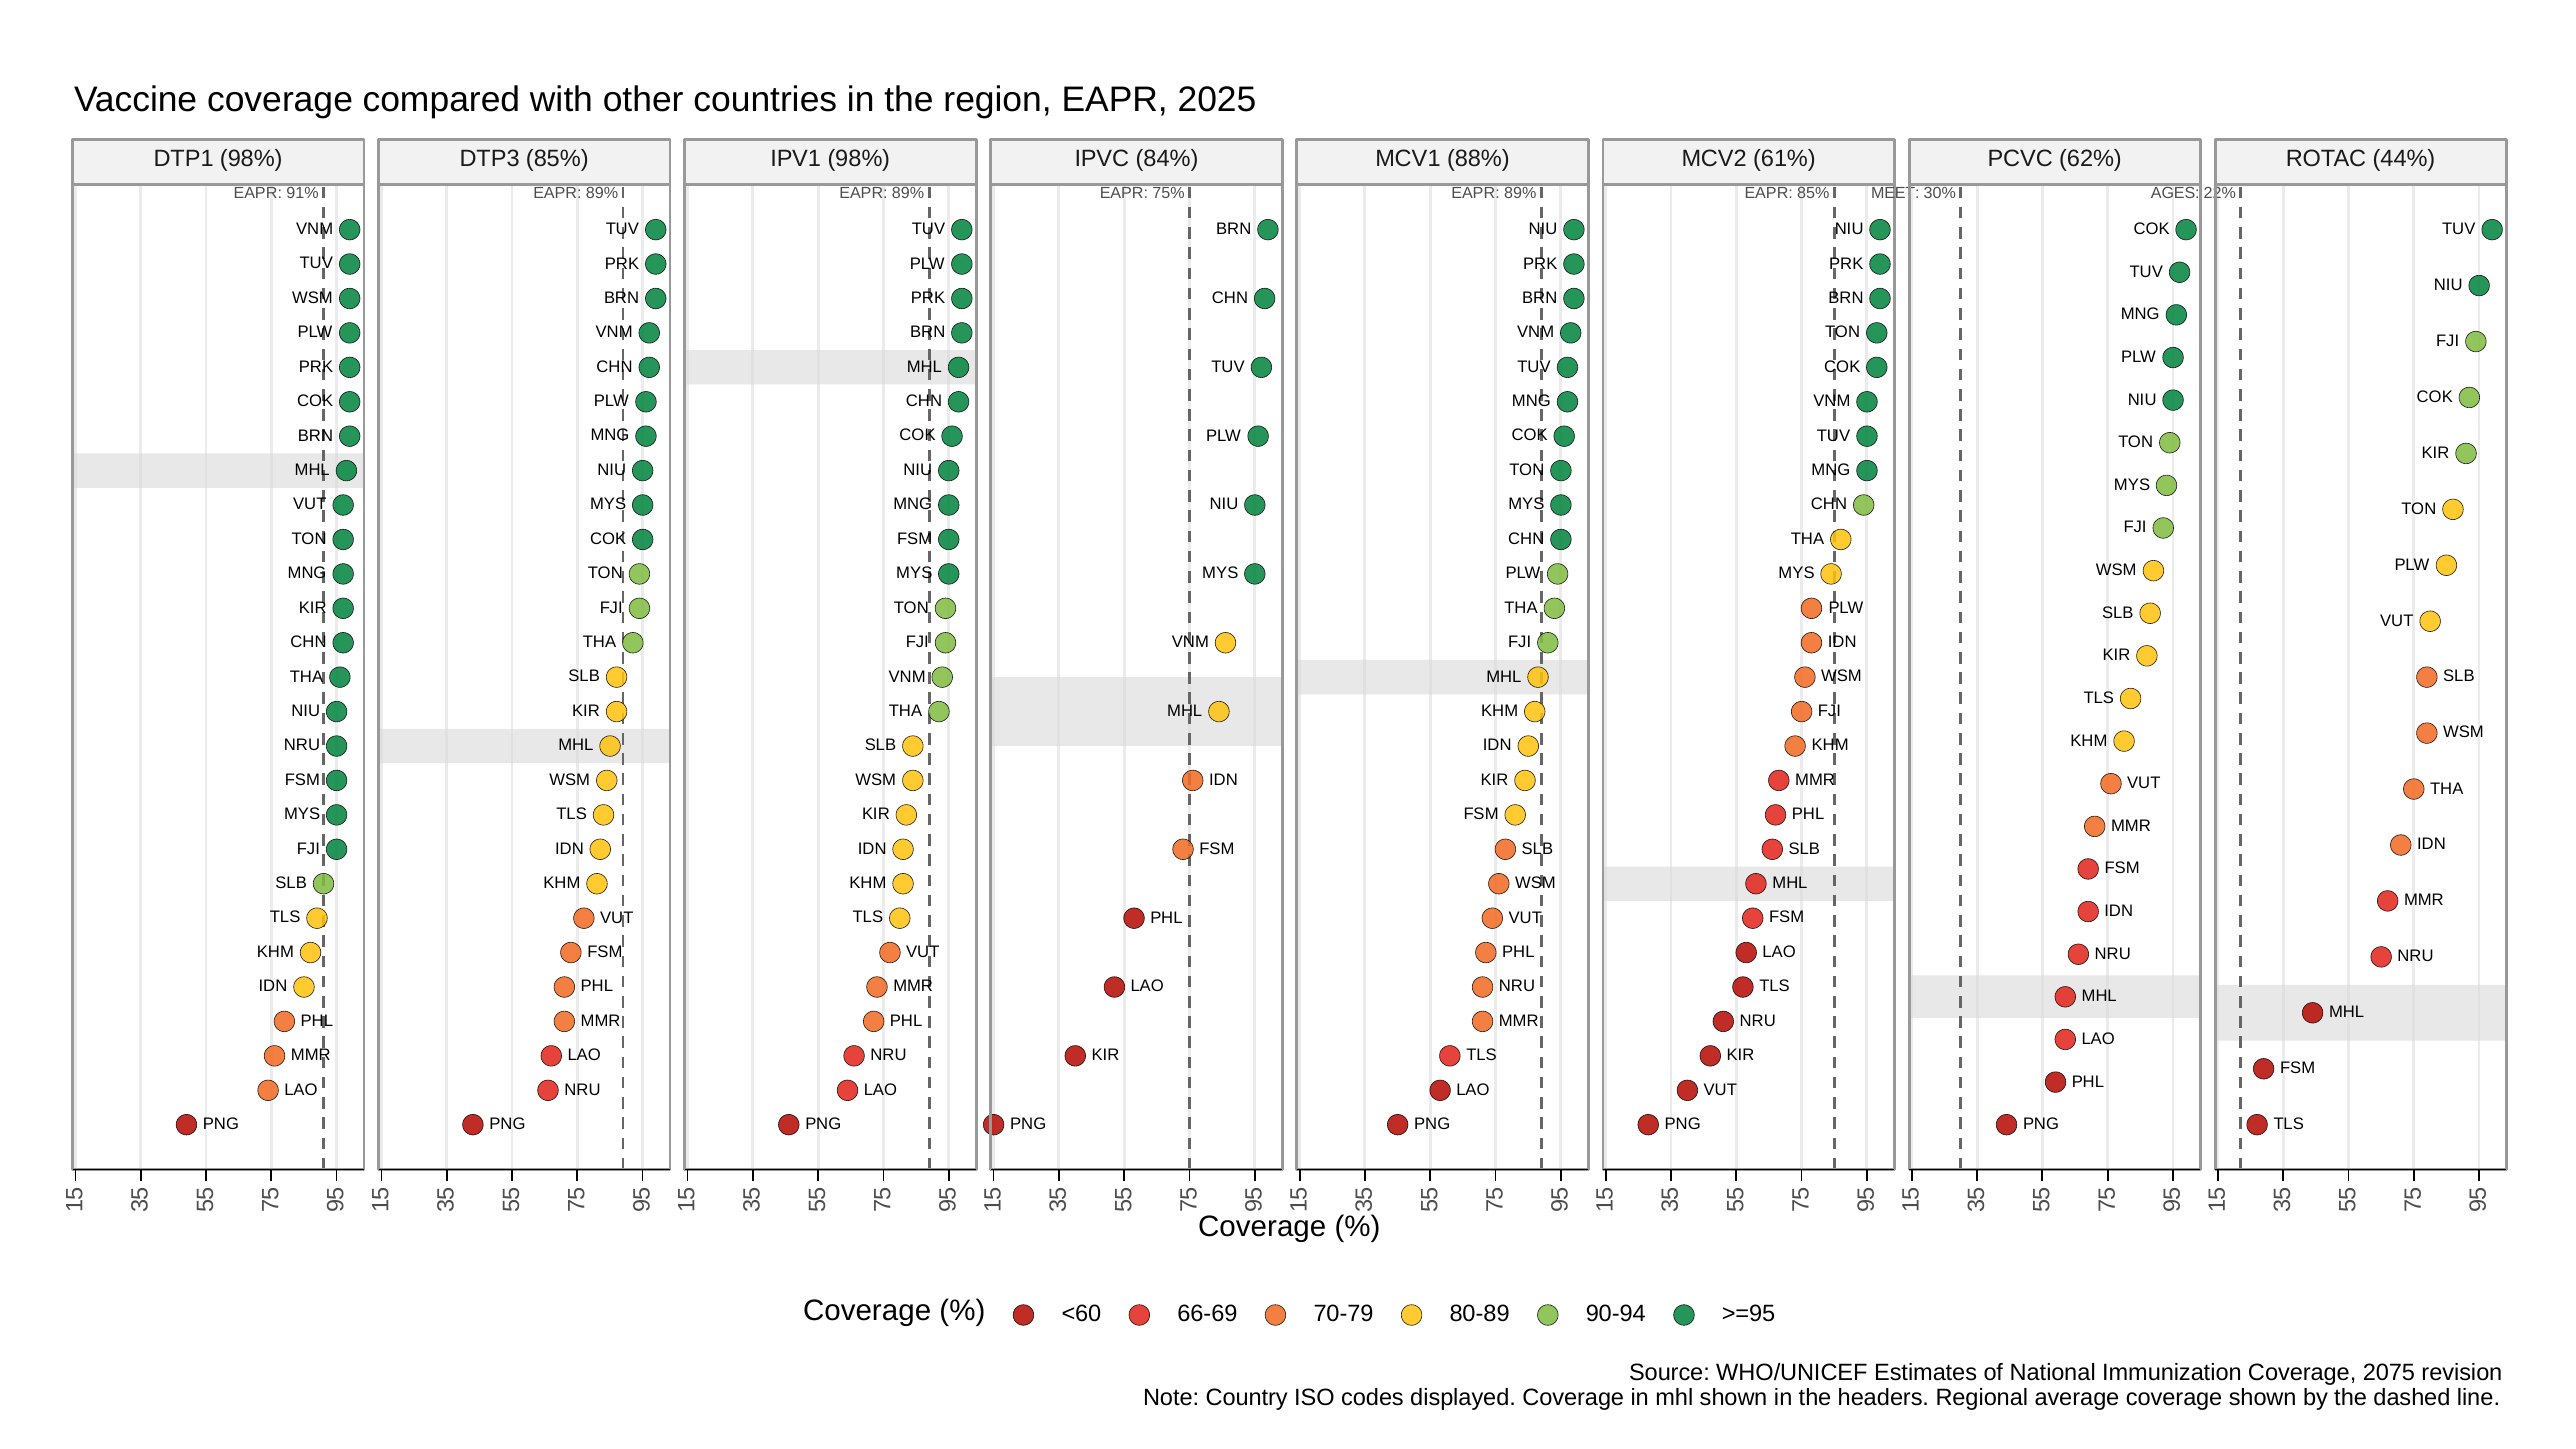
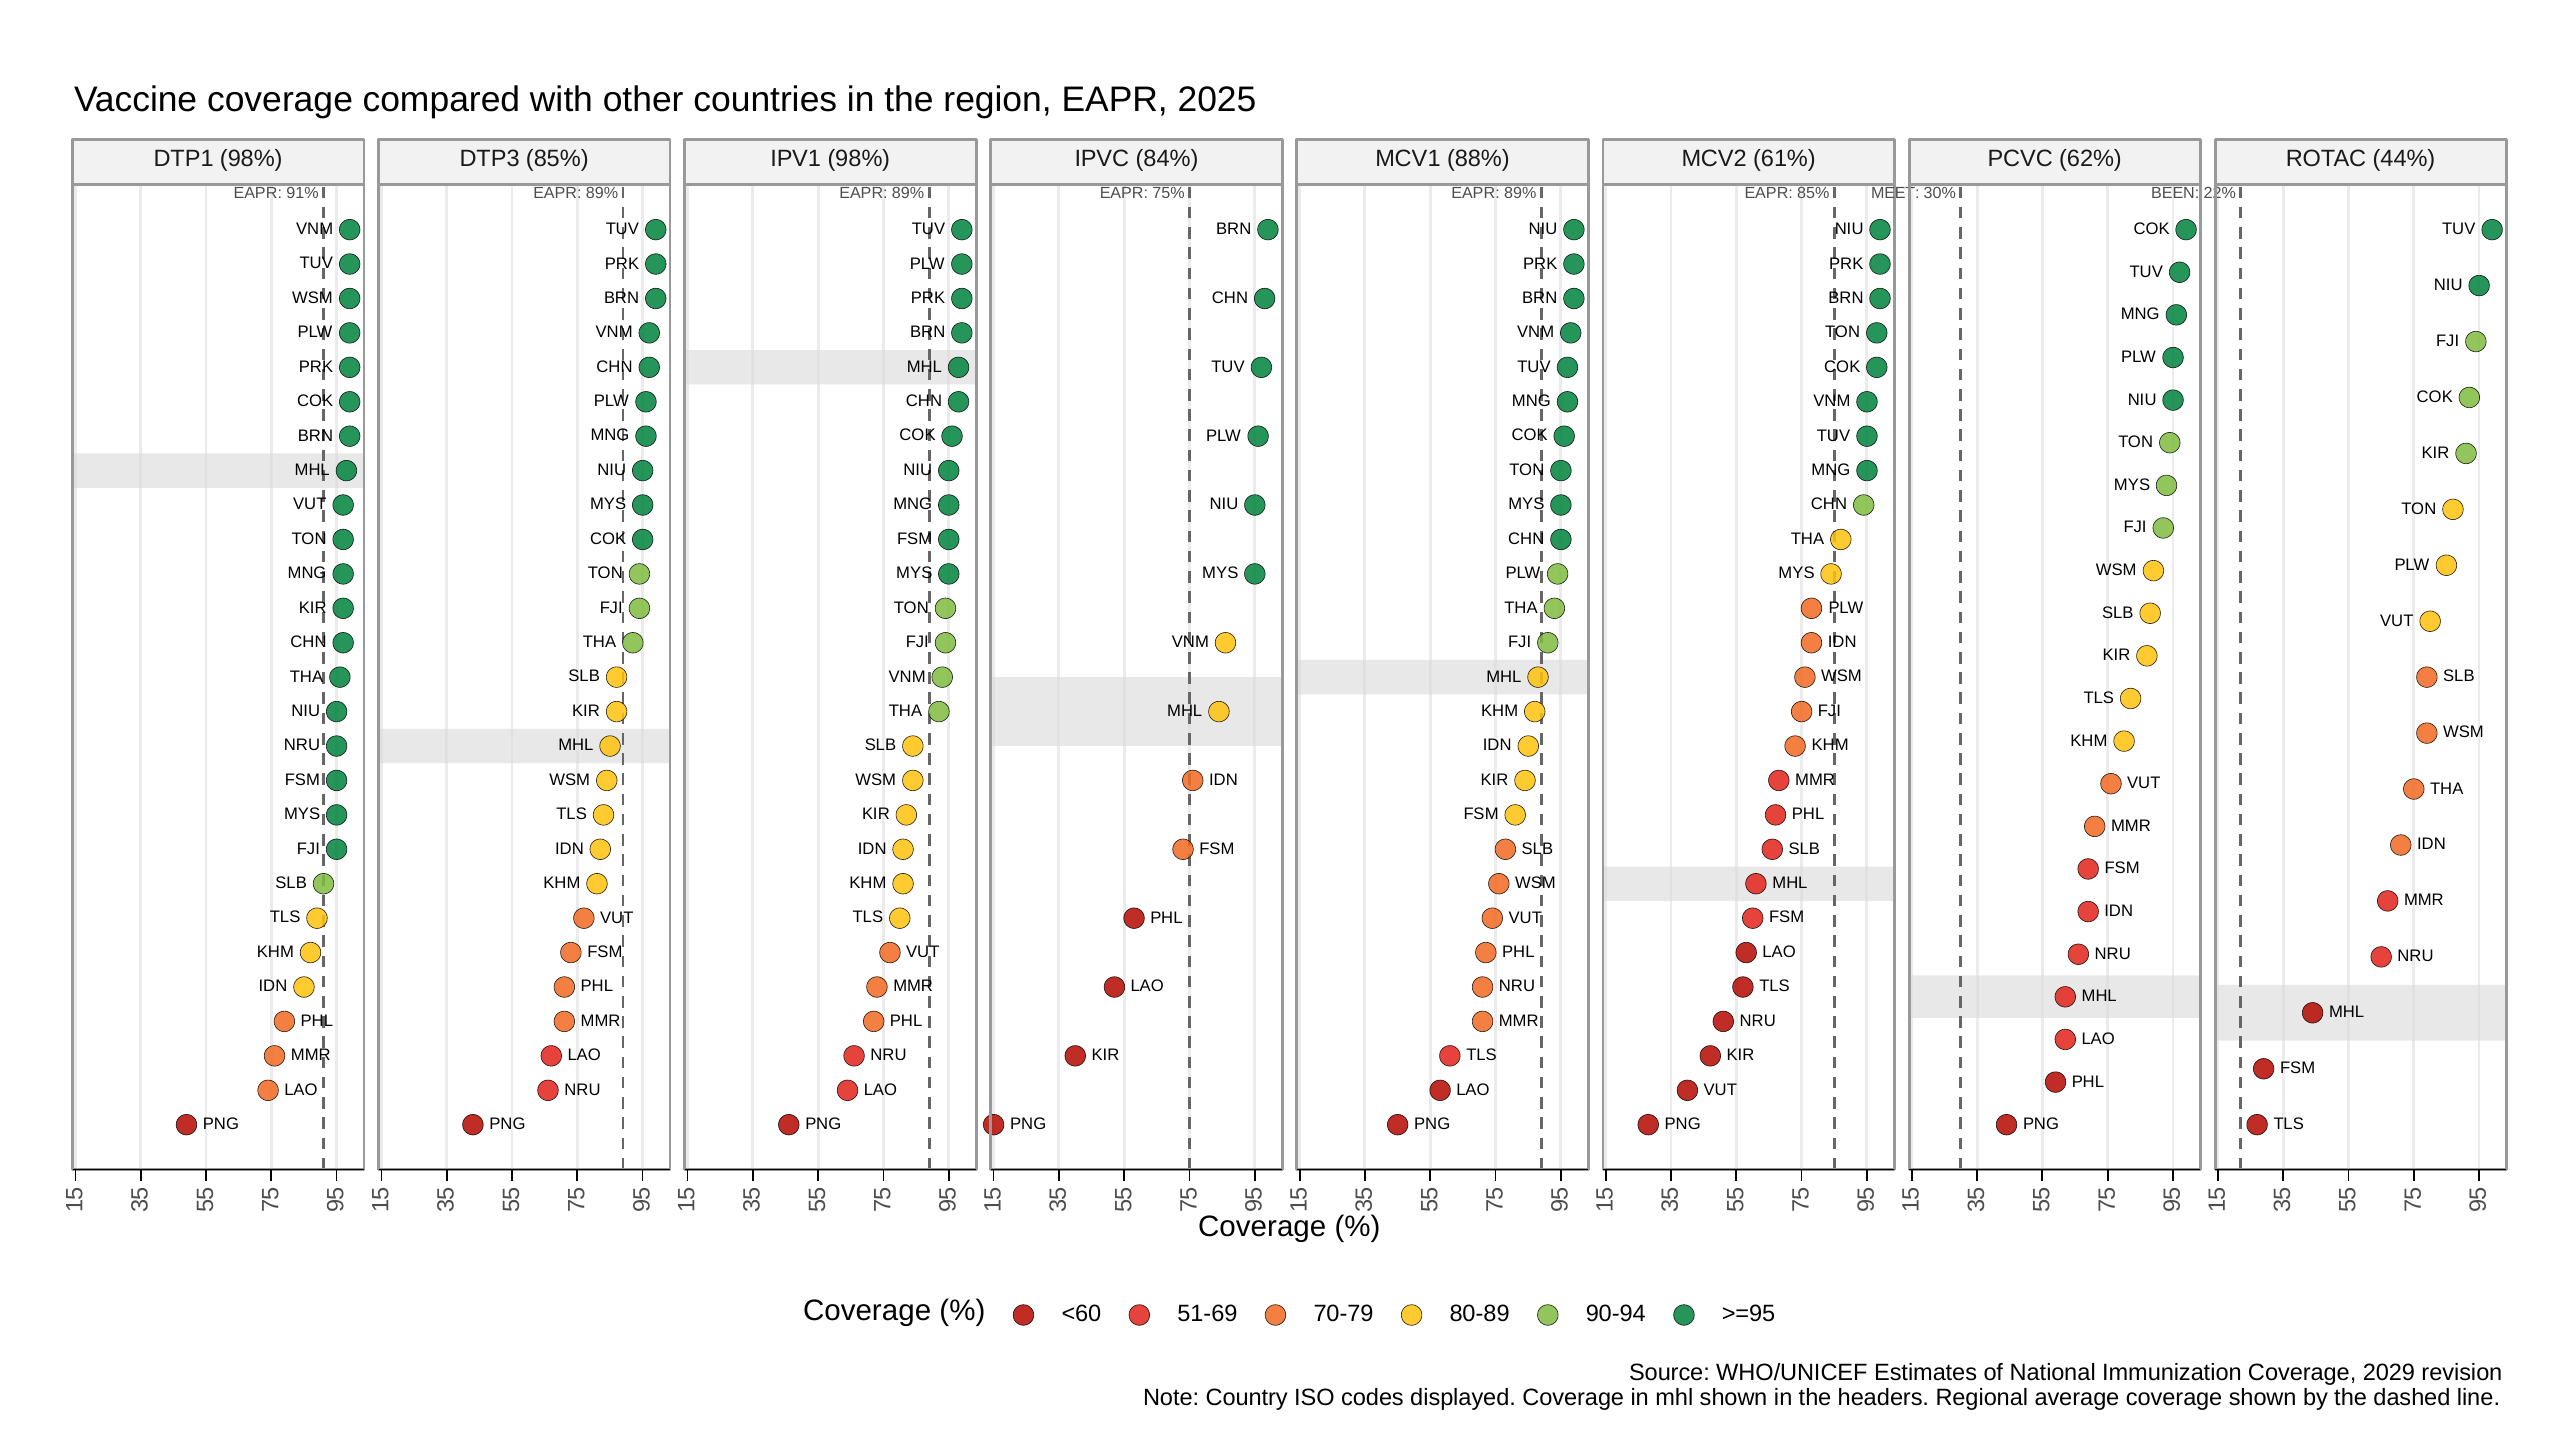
AGES: AGES -> BEEN (2175, 193)
66-69: 66-69 -> 51-69 (1207, 1314)
2075: 2075 -> 2029 (2389, 1373)
